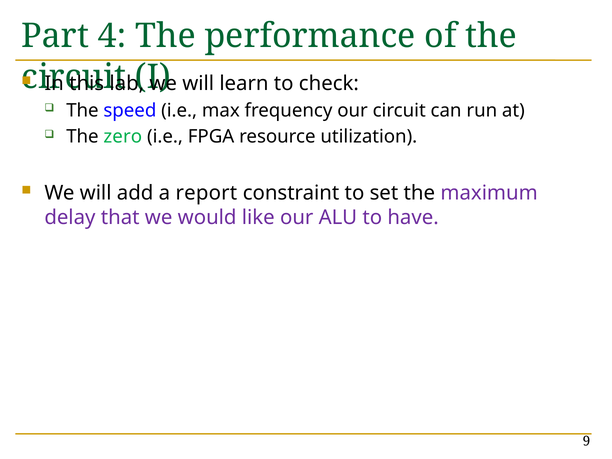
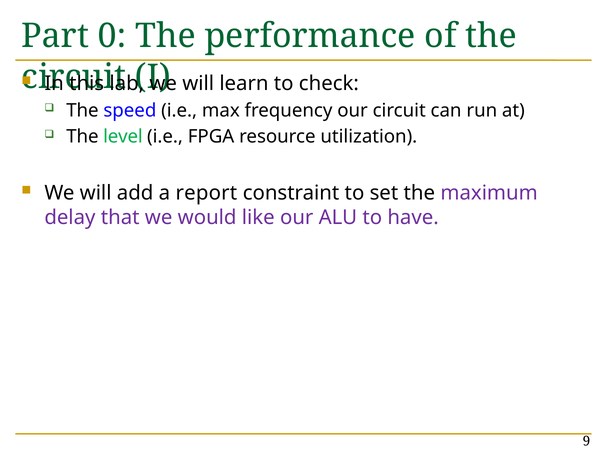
4: 4 -> 0 (112, 36)
zero: zero -> level (123, 137)
